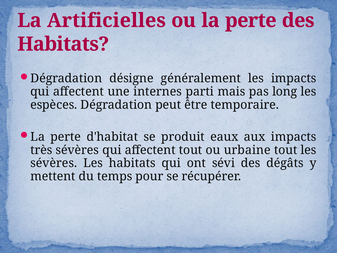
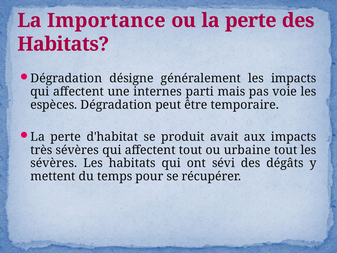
Artificielles: Artificielles -> Importance (106, 20)
long: long -> voie (285, 92)
eaux: eaux -> avait (224, 137)
